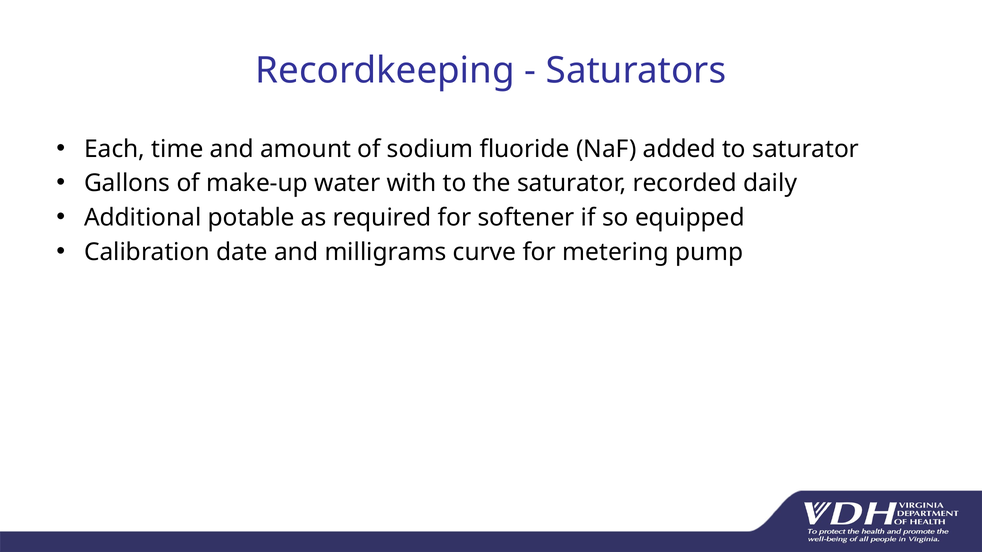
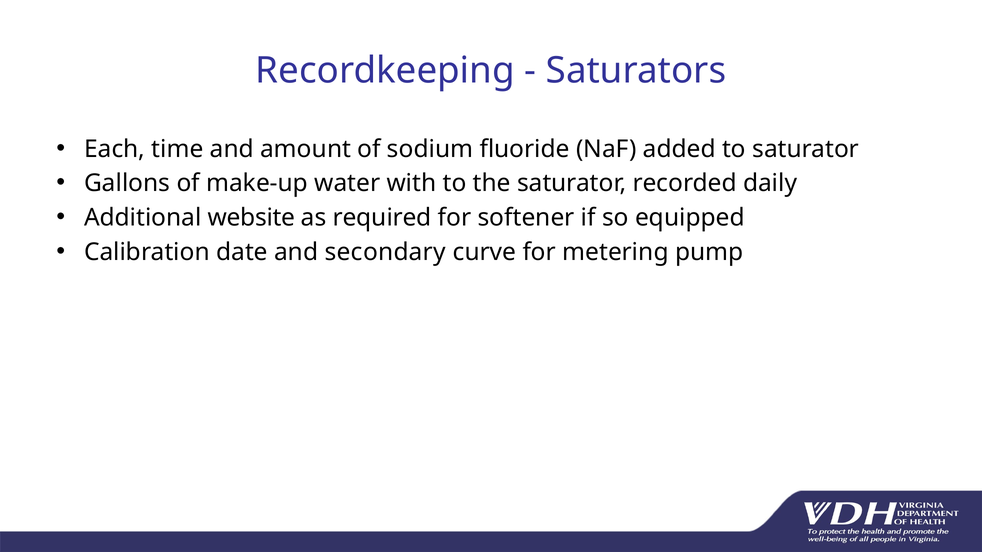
potable: potable -> website (251, 218)
milligrams: milligrams -> secondary (385, 252)
